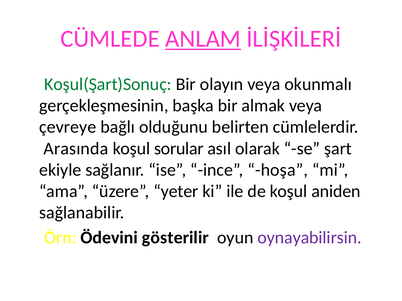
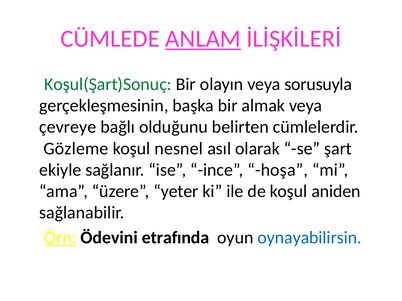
okunmalı: okunmalı -> sorusuyla (318, 84)
Arasında: Arasında -> Gözleme (76, 149)
sorular: sorular -> nesnel (179, 149)
Örn underline: none -> present (60, 238)
gösterilir: gösterilir -> etrafında (176, 238)
oynayabilirsin colour: purple -> blue (310, 238)
